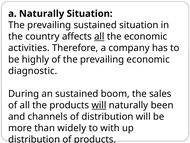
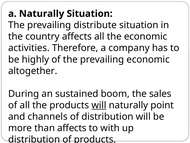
prevailing sustained: sustained -> distribute (95, 25)
all underline: present -> none (99, 36)
diagnostic: diagnostic -> altogether (33, 71)
been: been -> point (162, 105)
than widely: widely -> affects (72, 128)
